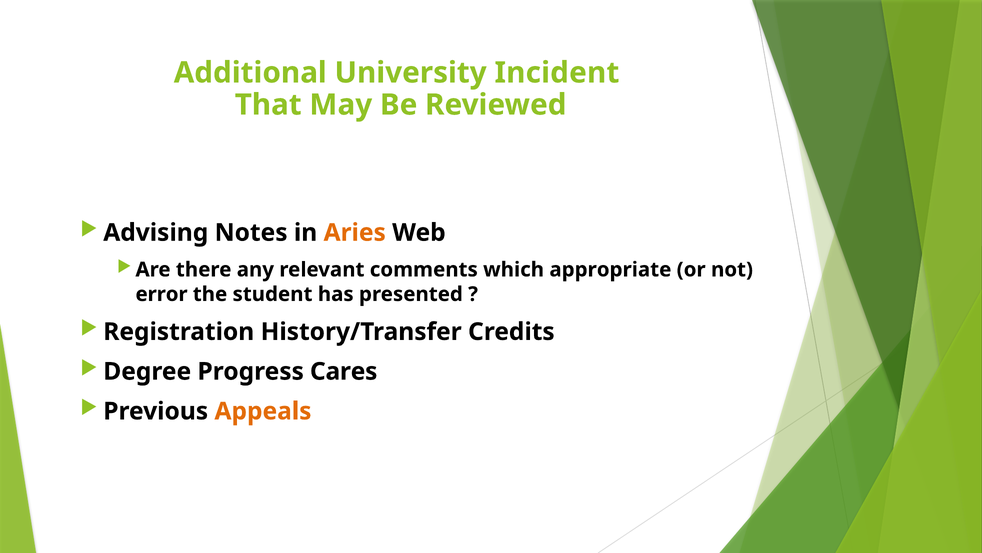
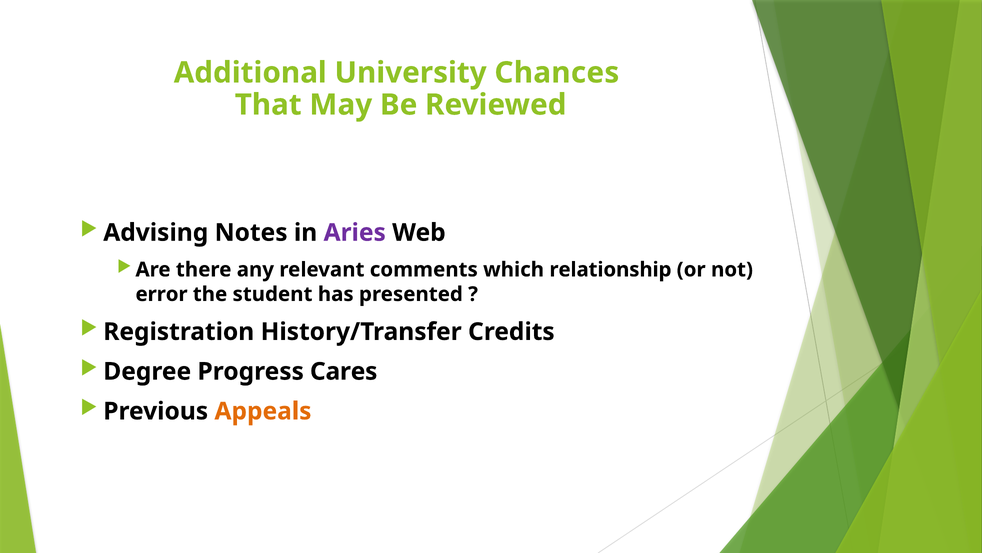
Incident: Incident -> Chances (557, 73)
Aries colour: orange -> purple (355, 232)
appropriate: appropriate -> relationship (610, 269)
